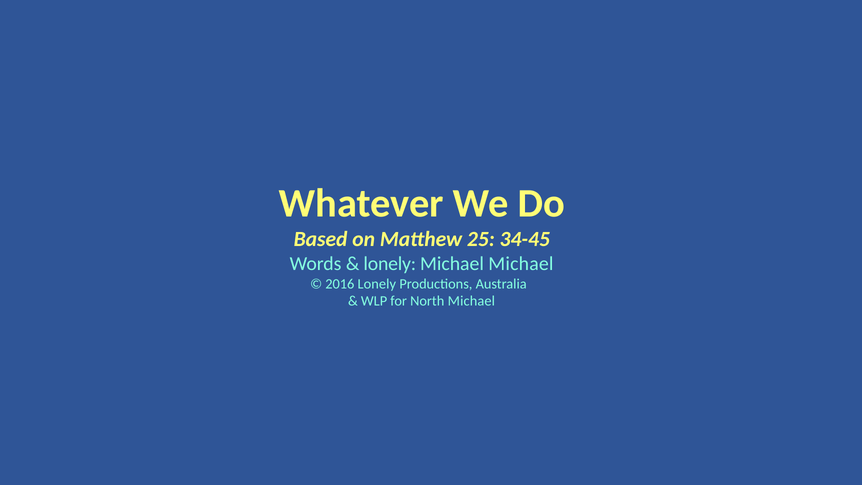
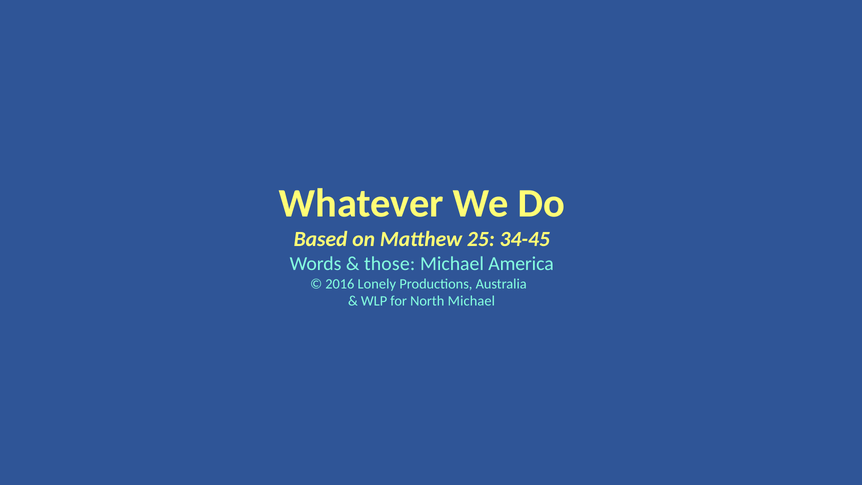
lonely: lonely -> those (390, 264)
Michael Michael: Michael -> America (521, 264)
